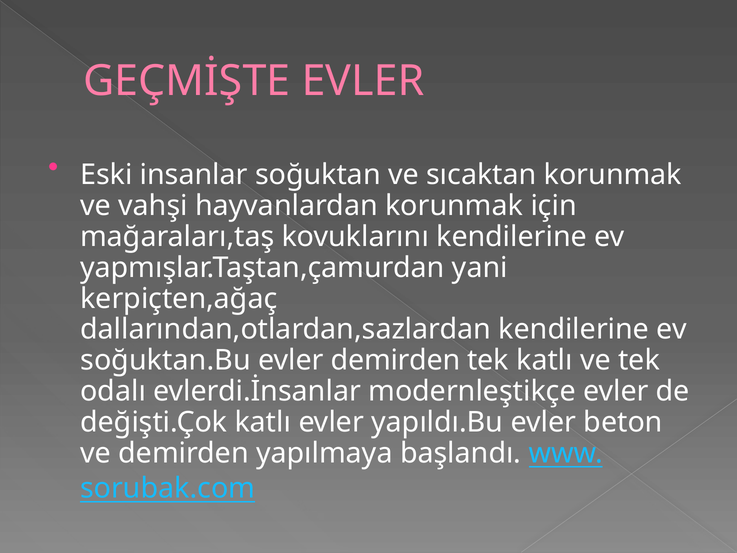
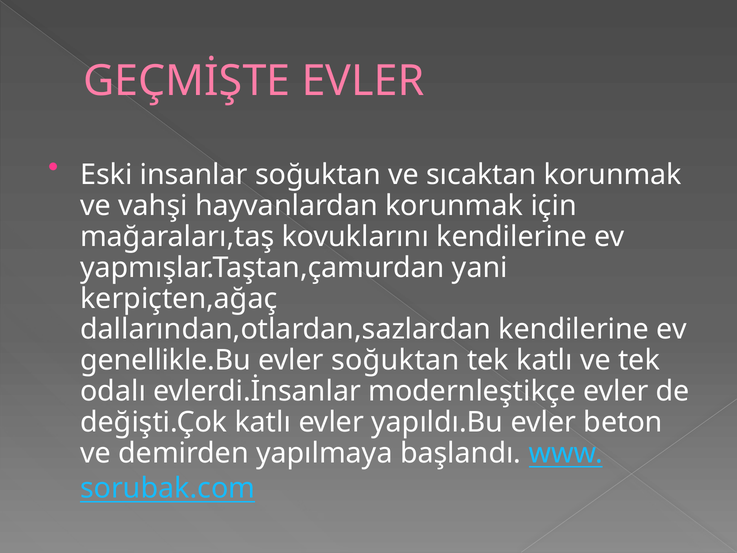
soğuktan.Bu: soğuktan.Bu -> genellikle.Bu (166, 360)
evler demirden: demirden -> soğuktan (395, 360)
